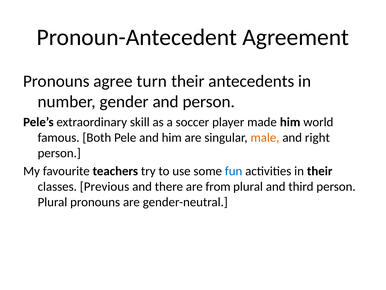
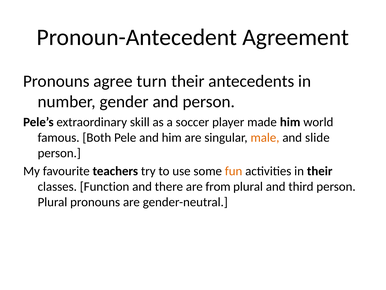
right: right -> slide (317, 137)
fun colour: blue -> orange (234, 171)
Previous: Previous -> Function (105, 186)
